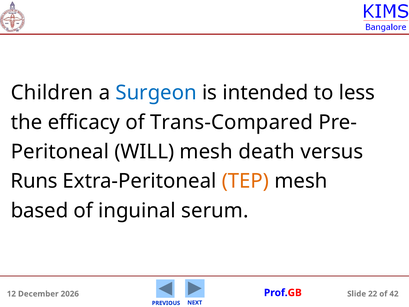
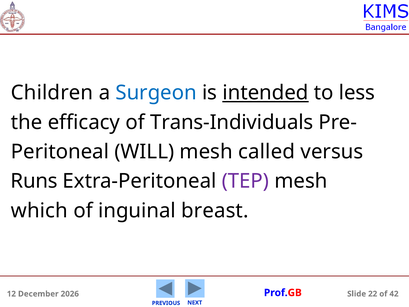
intended underline: none -> present (265, 93)
Trans-Compared: Trans-Compared -> Trans-Individuals (232, 122)
death: death -> called (267, 152)
TEP colour: orange -> purple (245, 181)
based: based -> which (39, 210)
serum: serum -> breast (215, 210)
